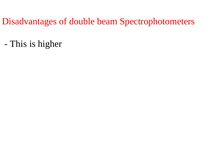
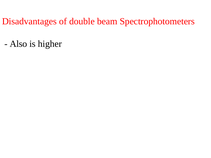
This: This -> Also (18, 44)
